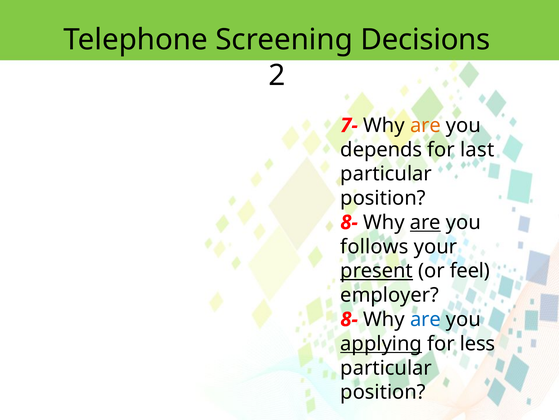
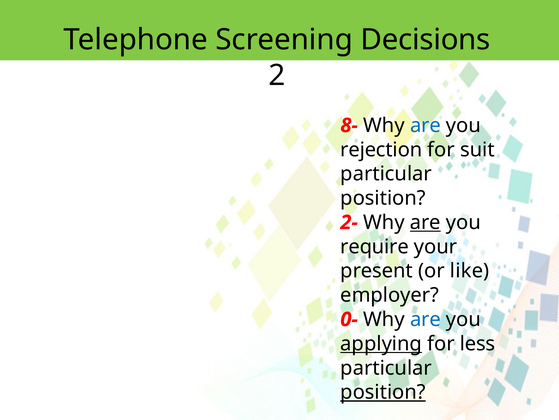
7-: 7- -> 8- (349, 125)
are colour: orange -> blue (425, 125)
depends: depends -> rejection (381, 149)
last: last -> suit (477, 149)
8-: 8- -> 2- (349, 222)
follows: follows -> require (375, 246)
present underline: present -> none (377, 271)
feel: feel -> like (470, 271)
8-: 8- -> 0- (349, 319)
position underline: none -> present (383, 392)
